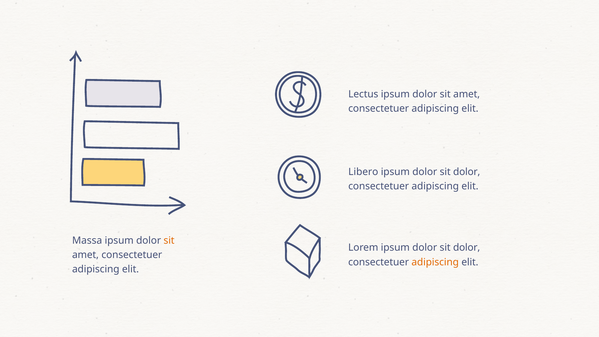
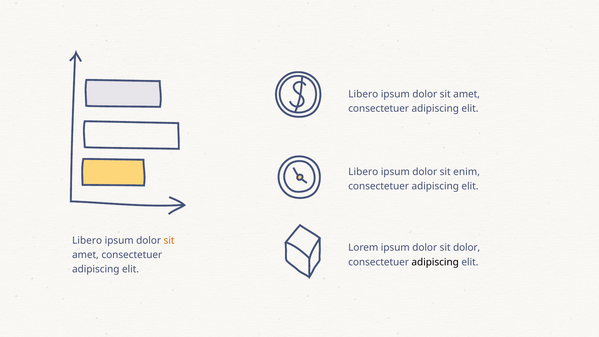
Lectus: Lectus -> Libero (363, 94)
dolor: dolor -> enim (467, 172)
Massa: Massa -> Libero (87, 240)
adipiscing colour: orange -> black (435, 262)
